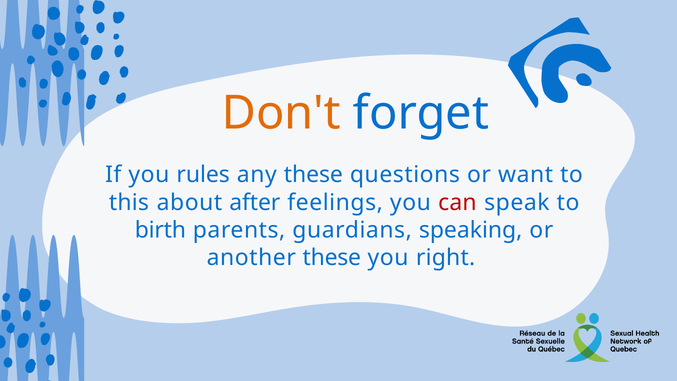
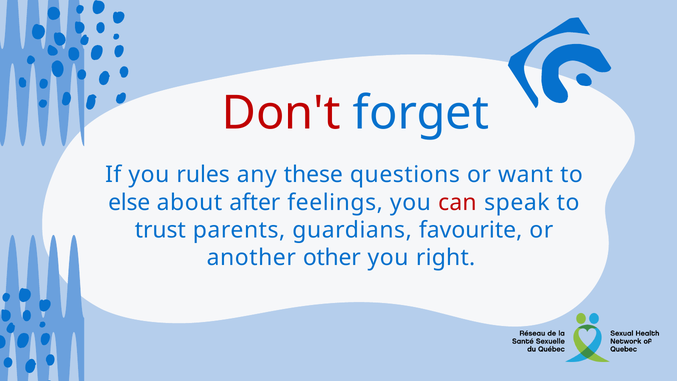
Don't colour: orange -> red (281, 113)
this: this -> else (129, 202)
birth: birth -> trust (160, 230)
speaking: speaking -> favourite (471, 230)
another these: these -> other (332, 257)
